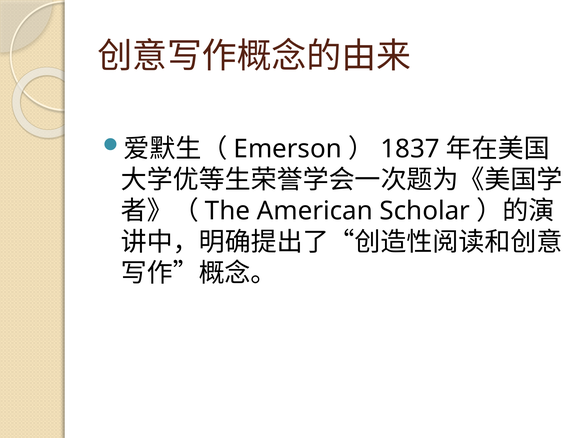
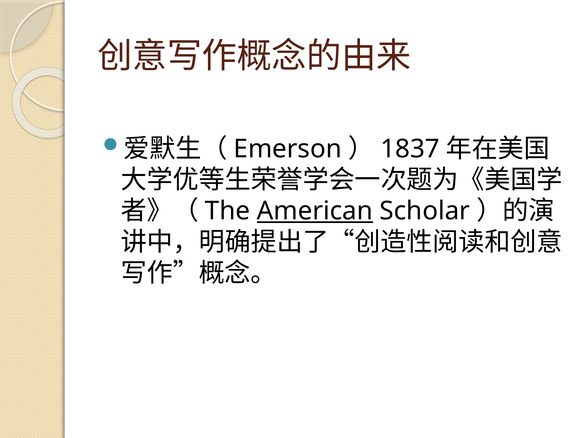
American underline: none -> present (315, 211)
